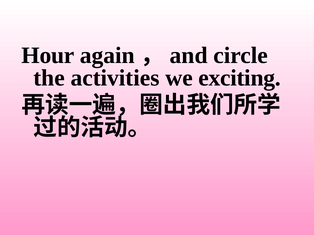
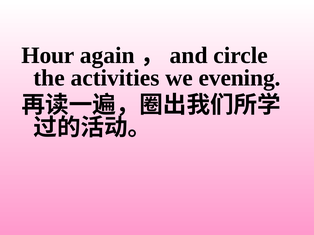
exciting: exciting -> evening (240, 78)
